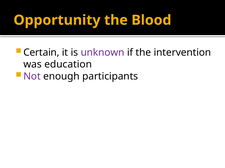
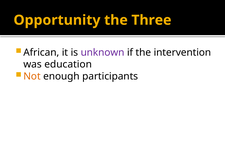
Blood: Blood -> Three (151, 20)
Certain: Certain -> African (41, 53)
Not colour: purple -> orange (32, 77)
